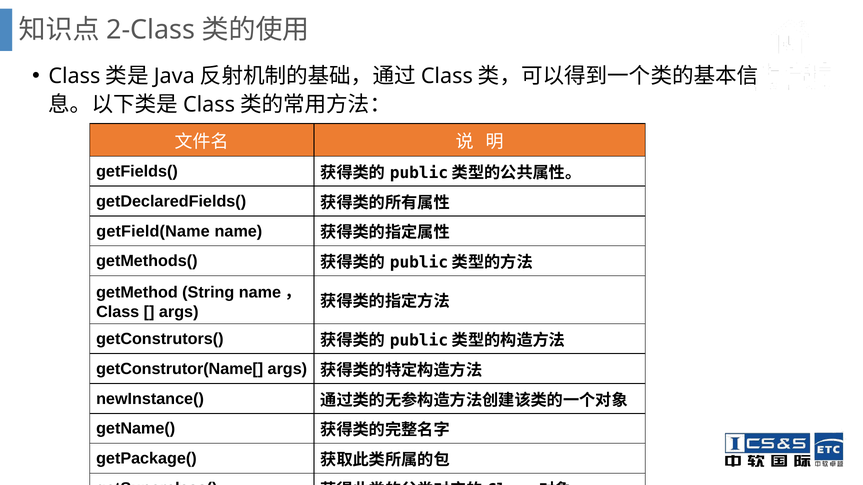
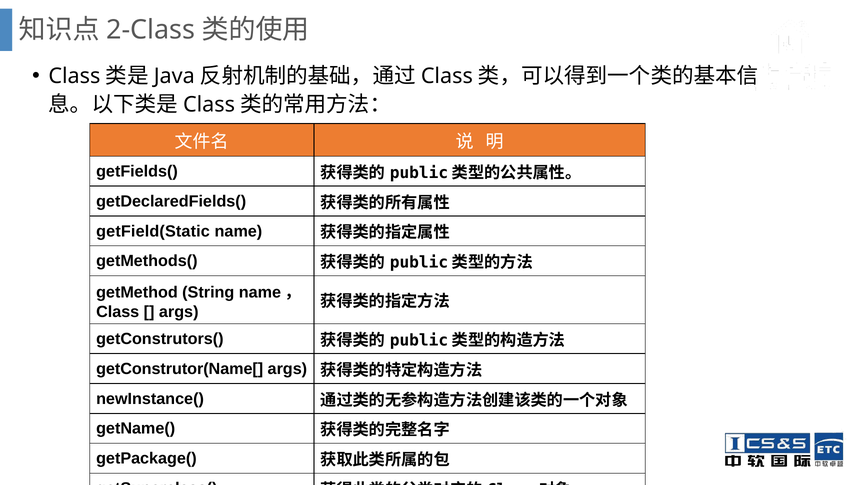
getField(Name: getField(Name -> getField(Static (153, 231)
